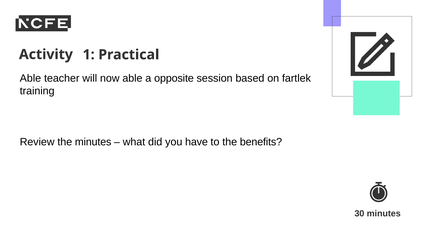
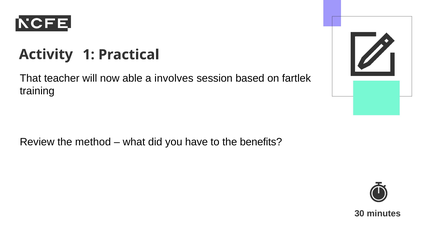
Able: Able -> That (30, 78)
opposite: opposite -> involves (174, 78)
the minutes: minutes -> method (93, 142)
